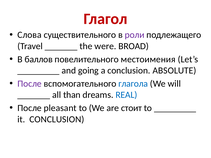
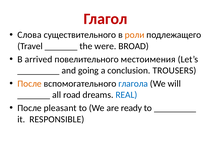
роли colour: purple -> orange (135, 35)
баллов: баллов -> arrived (39, 59)
ABSOLUTE: ABSOLUTE -> TROUSERS (174, 71)
После colour: purple -> orange (30, 84)
than: than -> road (72, 95)
стоит: стоит -> ready (131, 108)
it CONCLUSION: CONCLUSION -> RESPONSIBLE (57, 119)
